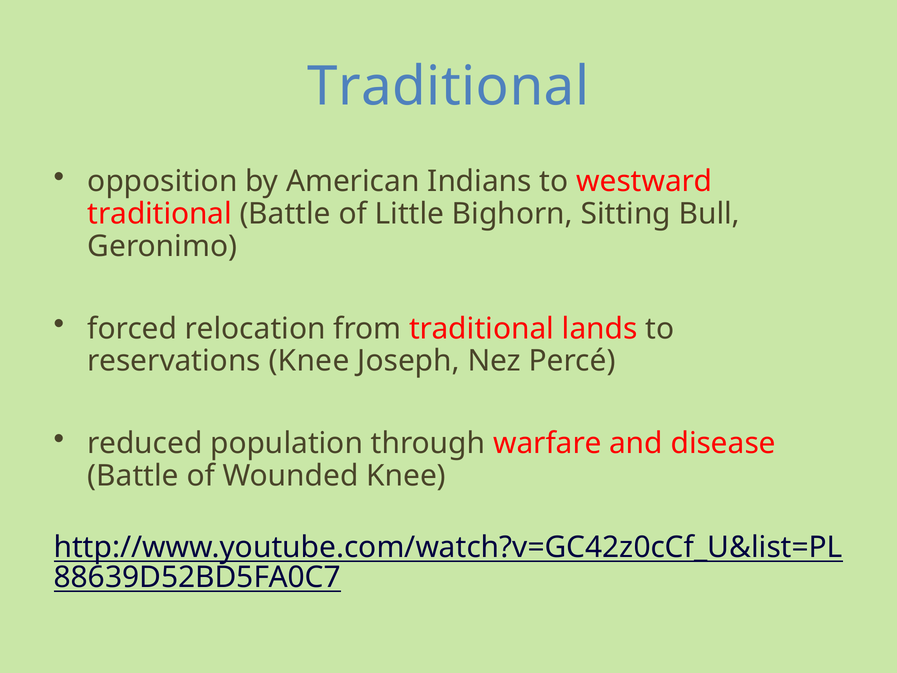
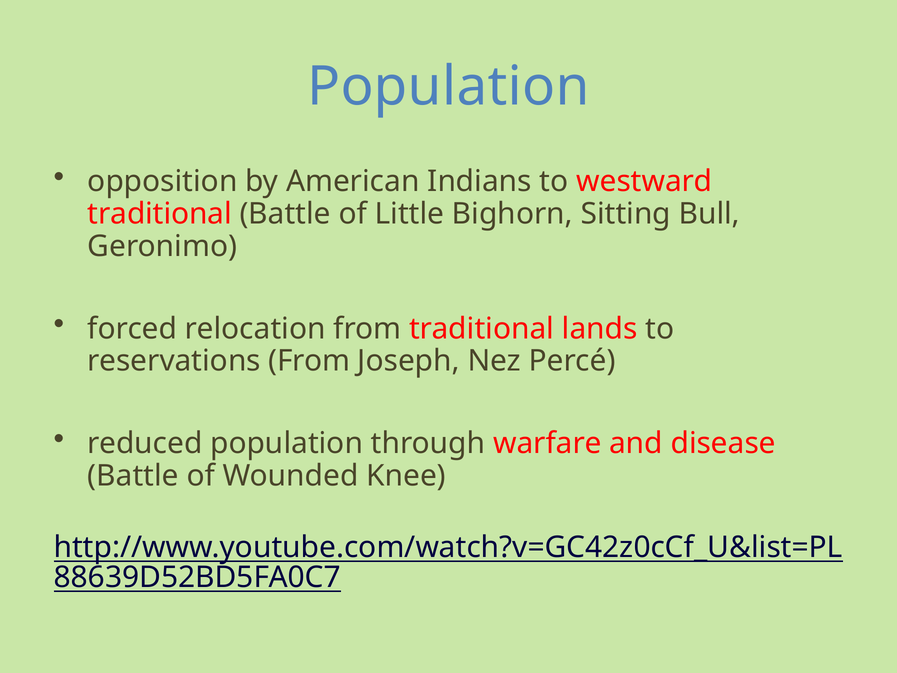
Traditional: Traditional -> Population (448, 87)
reservations Knee: Knee -> From (309, 361)
